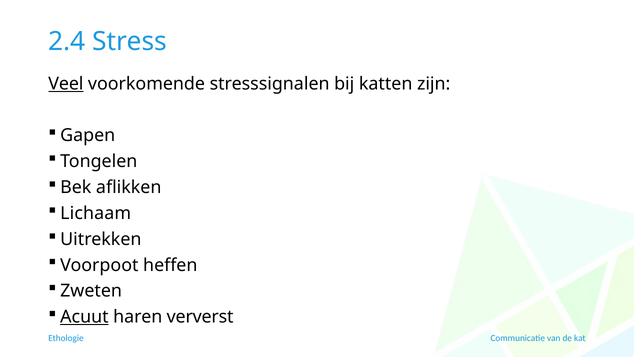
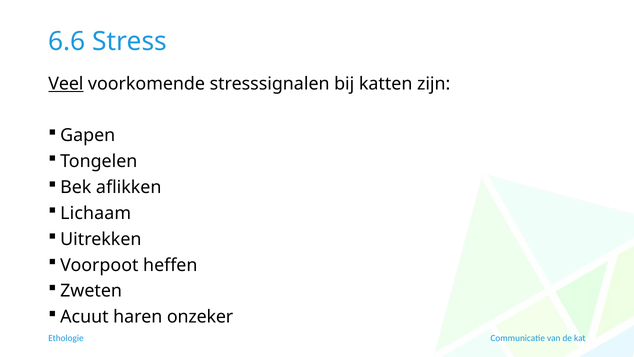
2.4: 2.4 -> 6.6 (67, 41)
Acuut underline: present -> none (84, 317)
ververst: ververst -> onzeker (200, 317)
